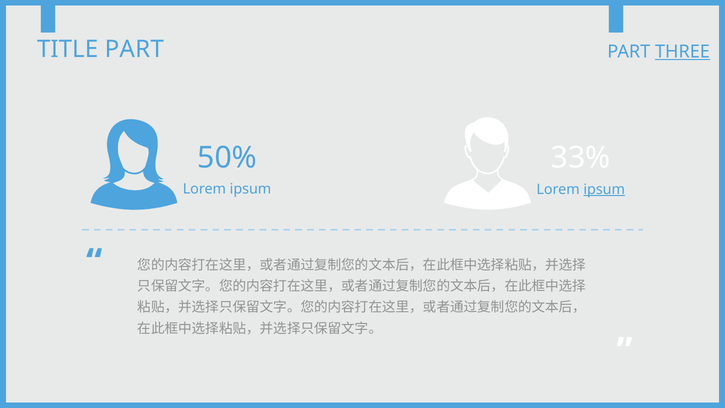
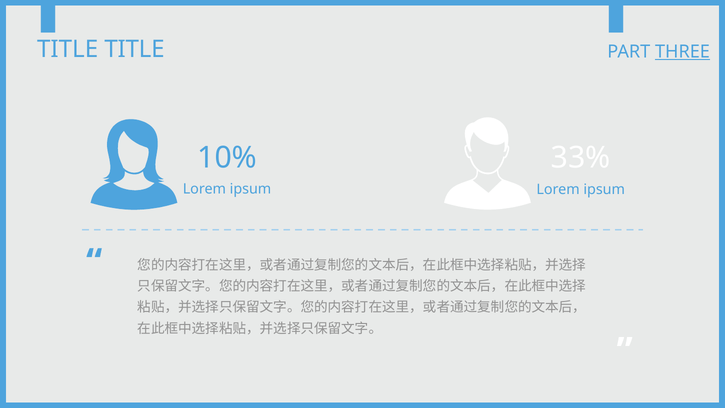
TITLE PART: PART -> TITLE (135, 49)
50%: 50% -> 10% (227, 158)
ipsum underline: present -> none (604, 189)
